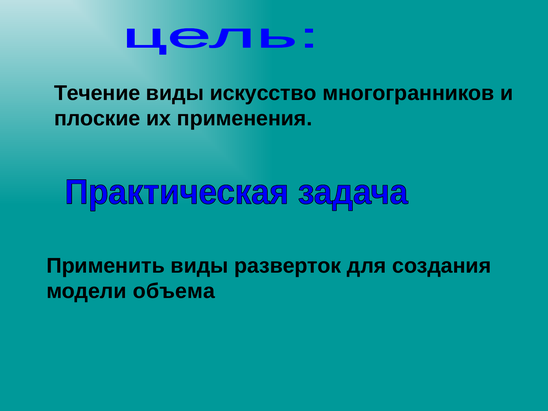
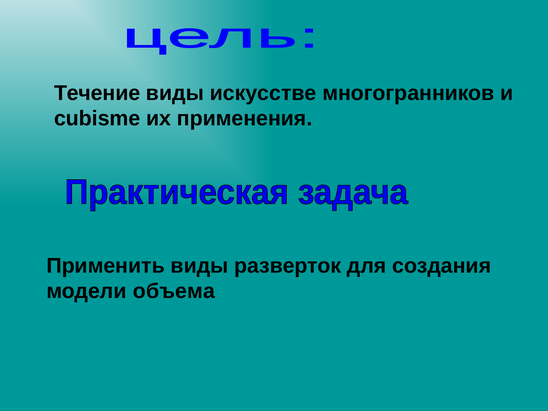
искусство: искусство -> искусстве (263, 93)
плоские: плоские -> cubisme (97, 119)
